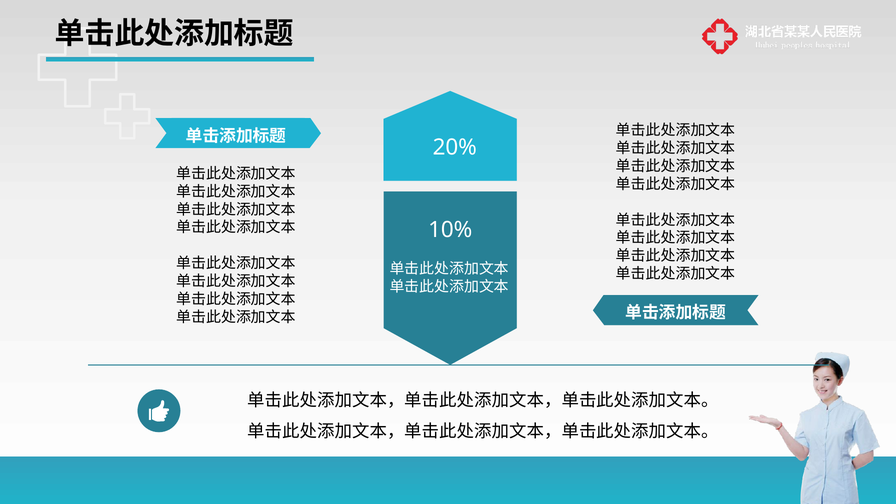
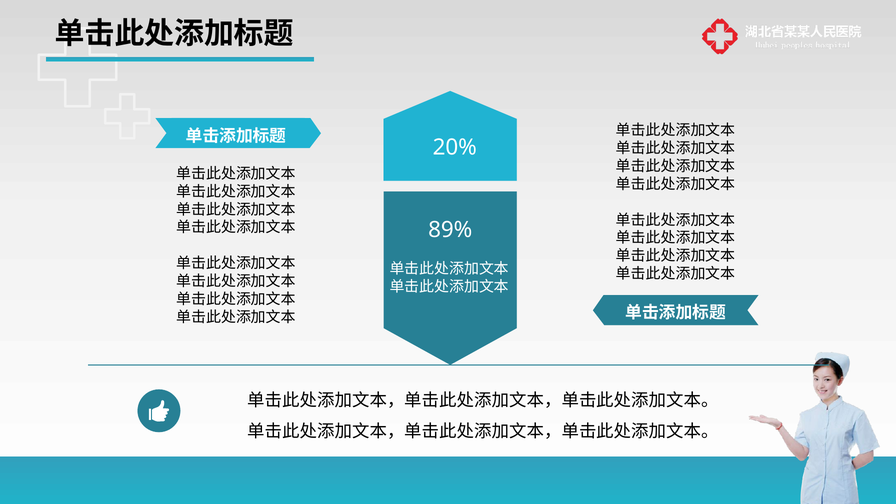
10%: 10% -> 89% (450, 230)
